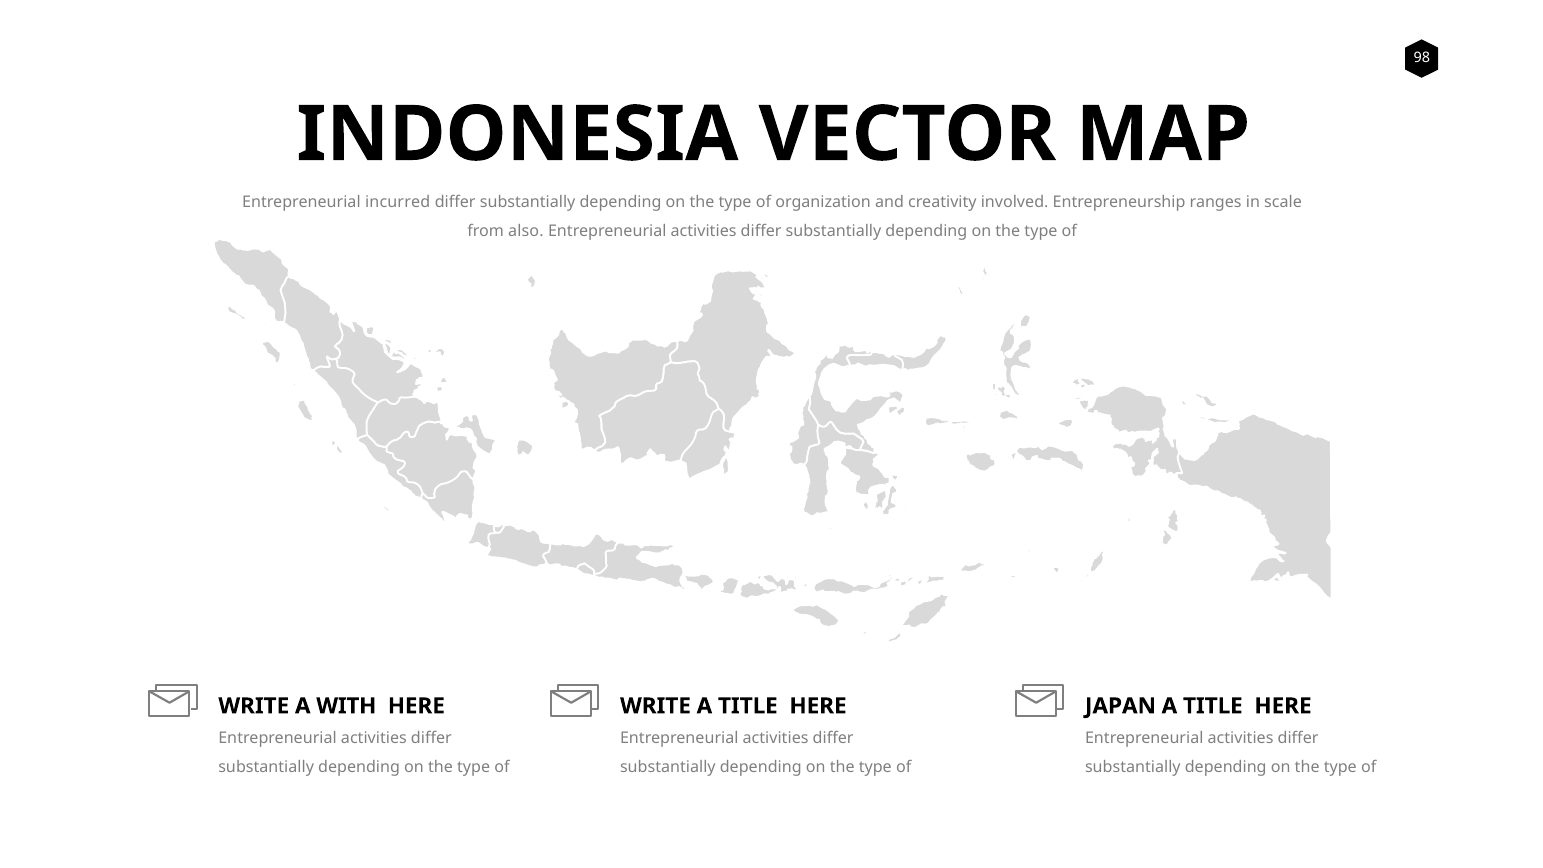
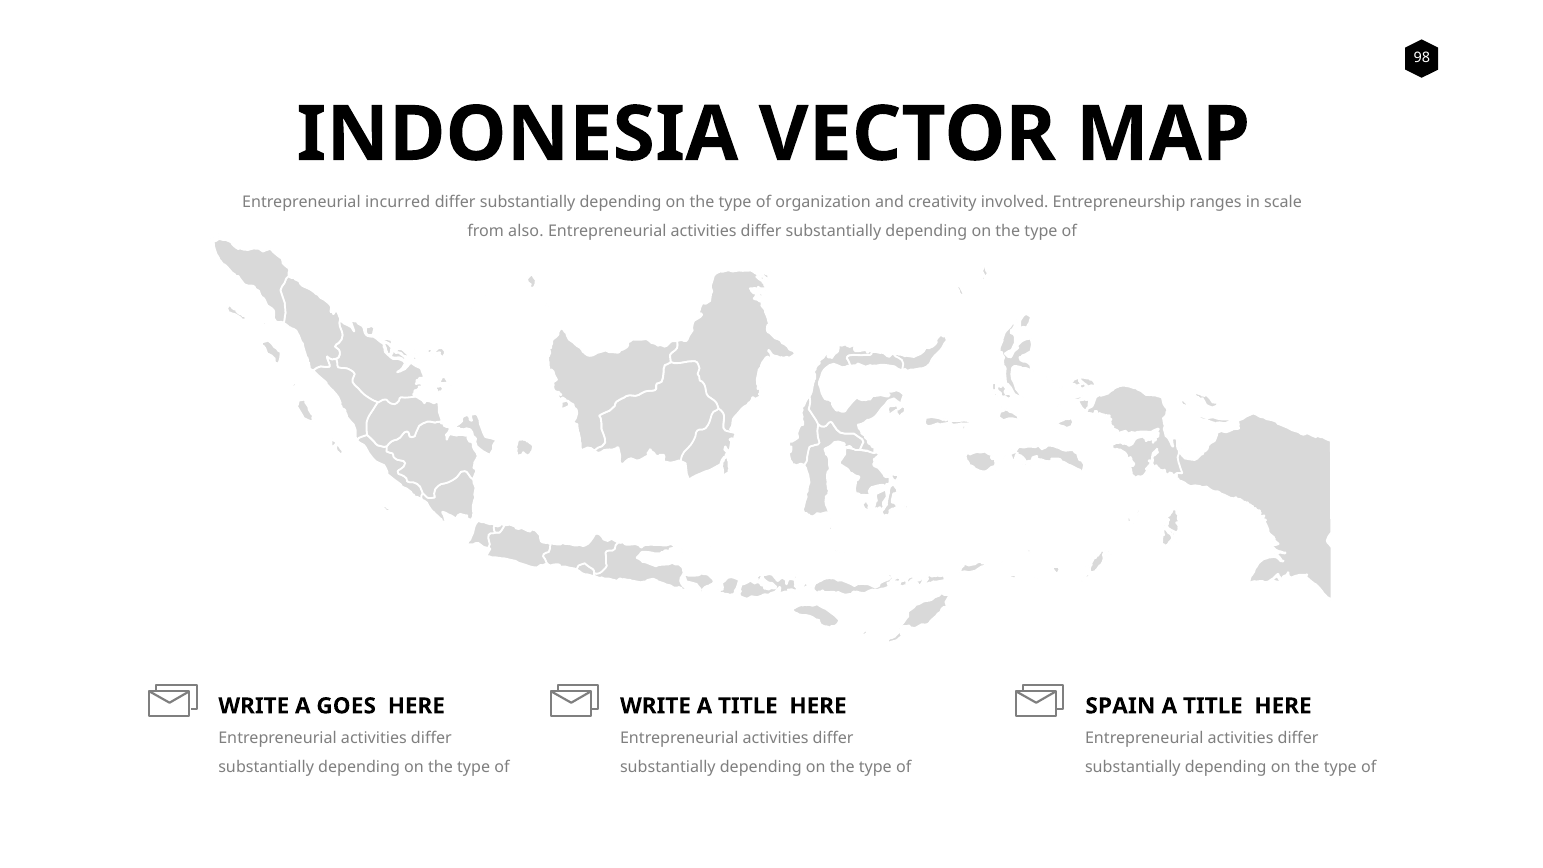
WITH: WITH -> GOES (346, 706)
JAPAN: JAPAN -> SPAIN (1120, 706)
